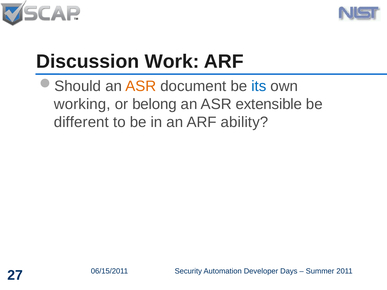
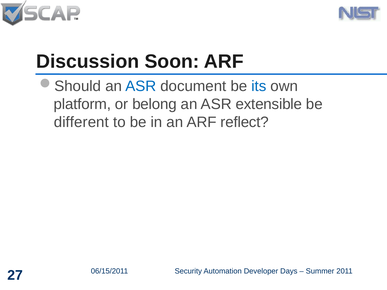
Work: Work -> Soon (172, 62)
ASR colour: orange -> blue (141, 86)
working: working -> platform (82, 104)
ability: ability -> reflect (245, 122)
